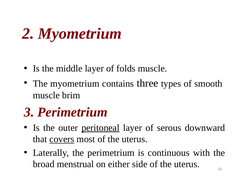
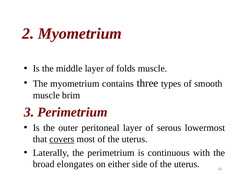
peritoneal underline: present -> none (100, 128)
downward: downward -> lowermost (205, 128)
menstrual: menstrual -> elongates (75, 164)
